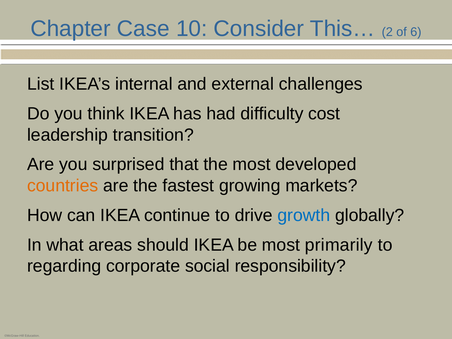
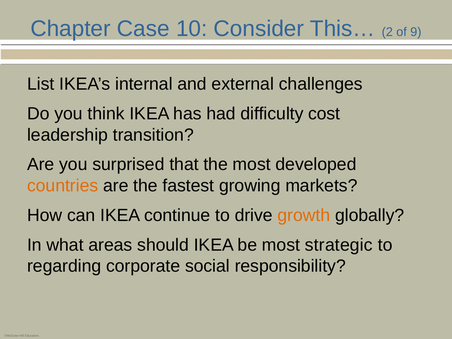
6: 6 -> 9 (416, 32)
growth colour: blue -> orange (304, 215)
primarily: primarily -> strategic (339, 245)
